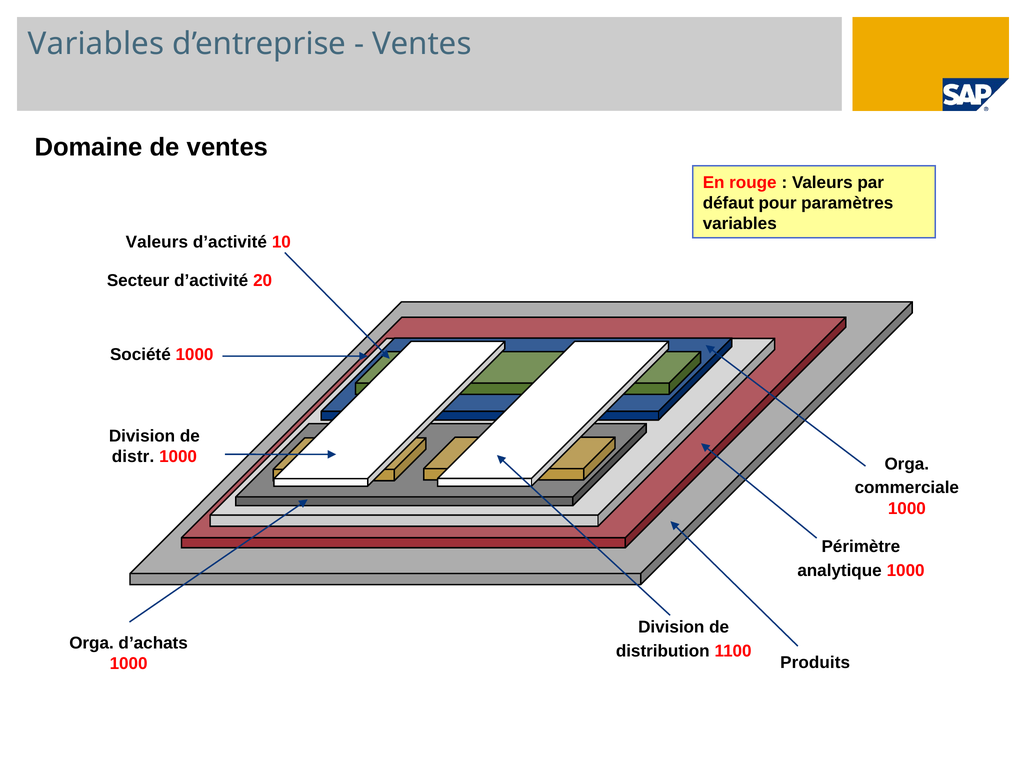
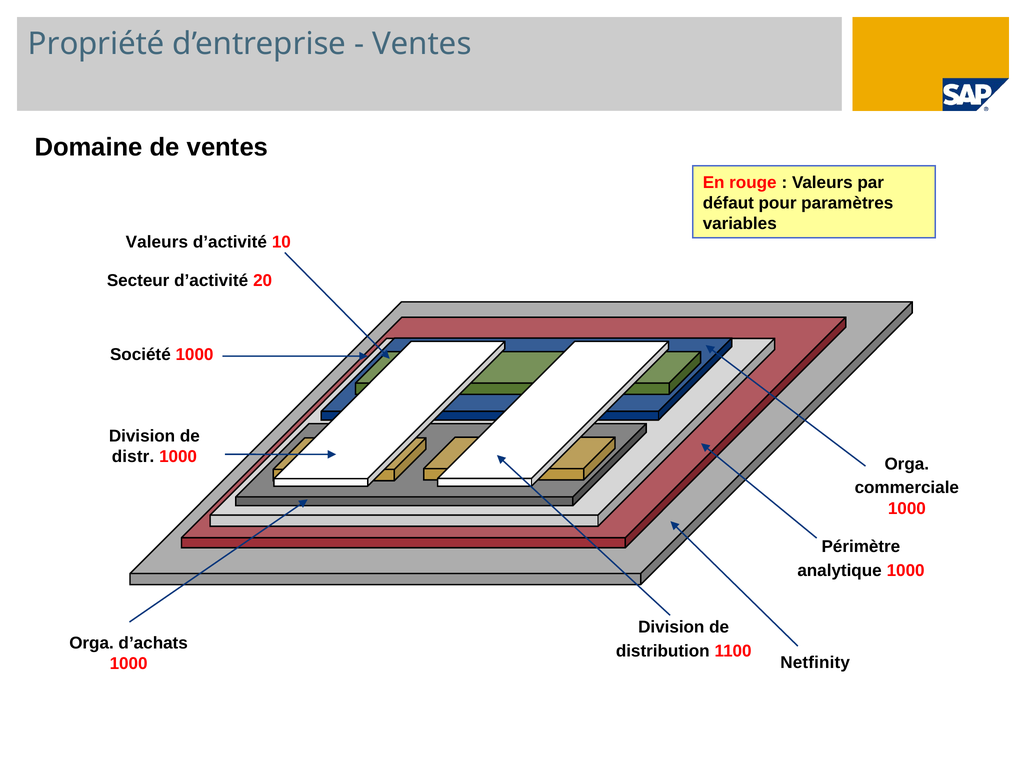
Variables: Variables -> Propriété (96, 44)
Produits: Produits -> Netfinity (815, 662)
